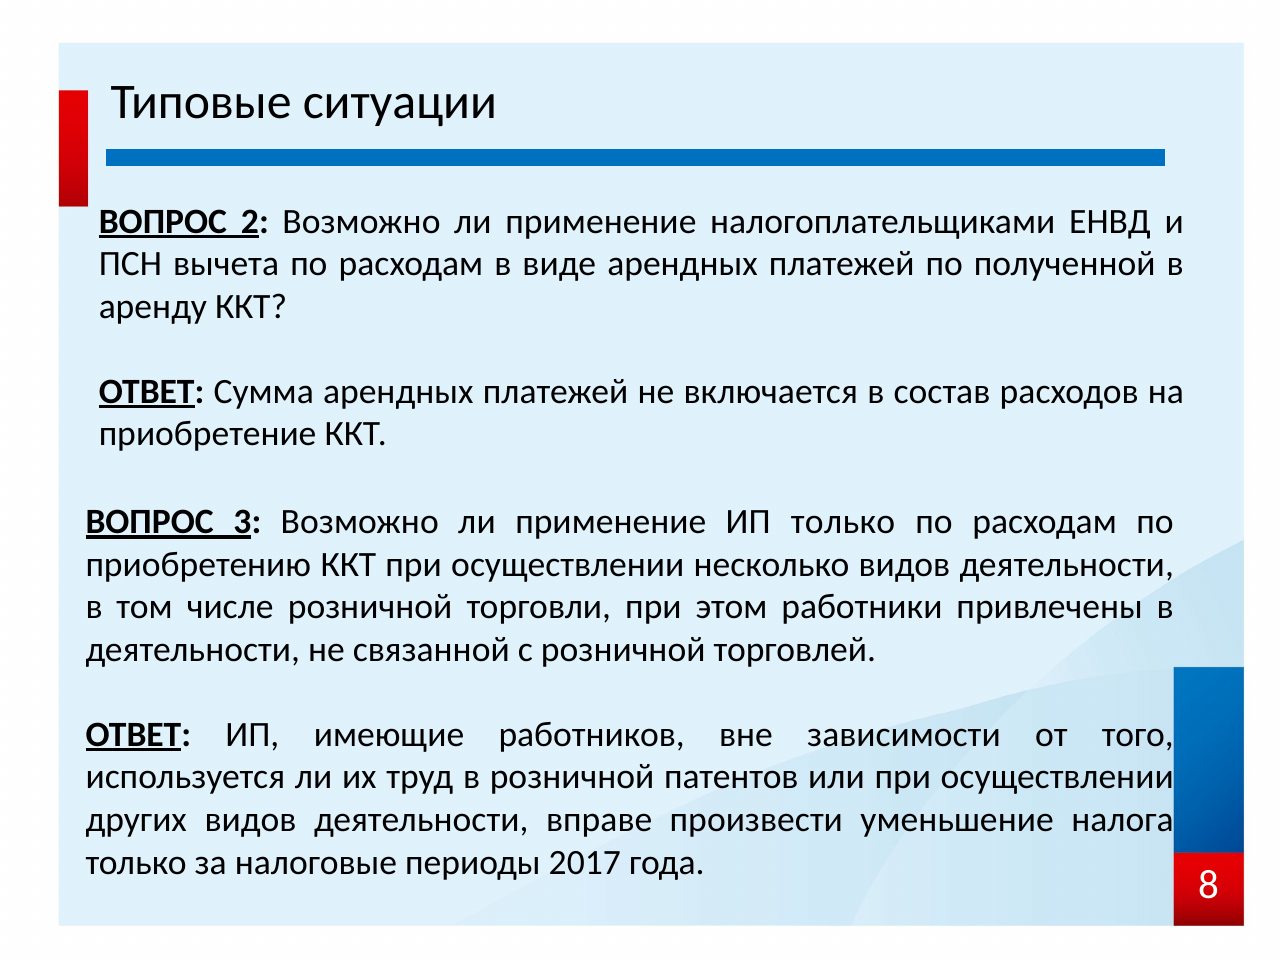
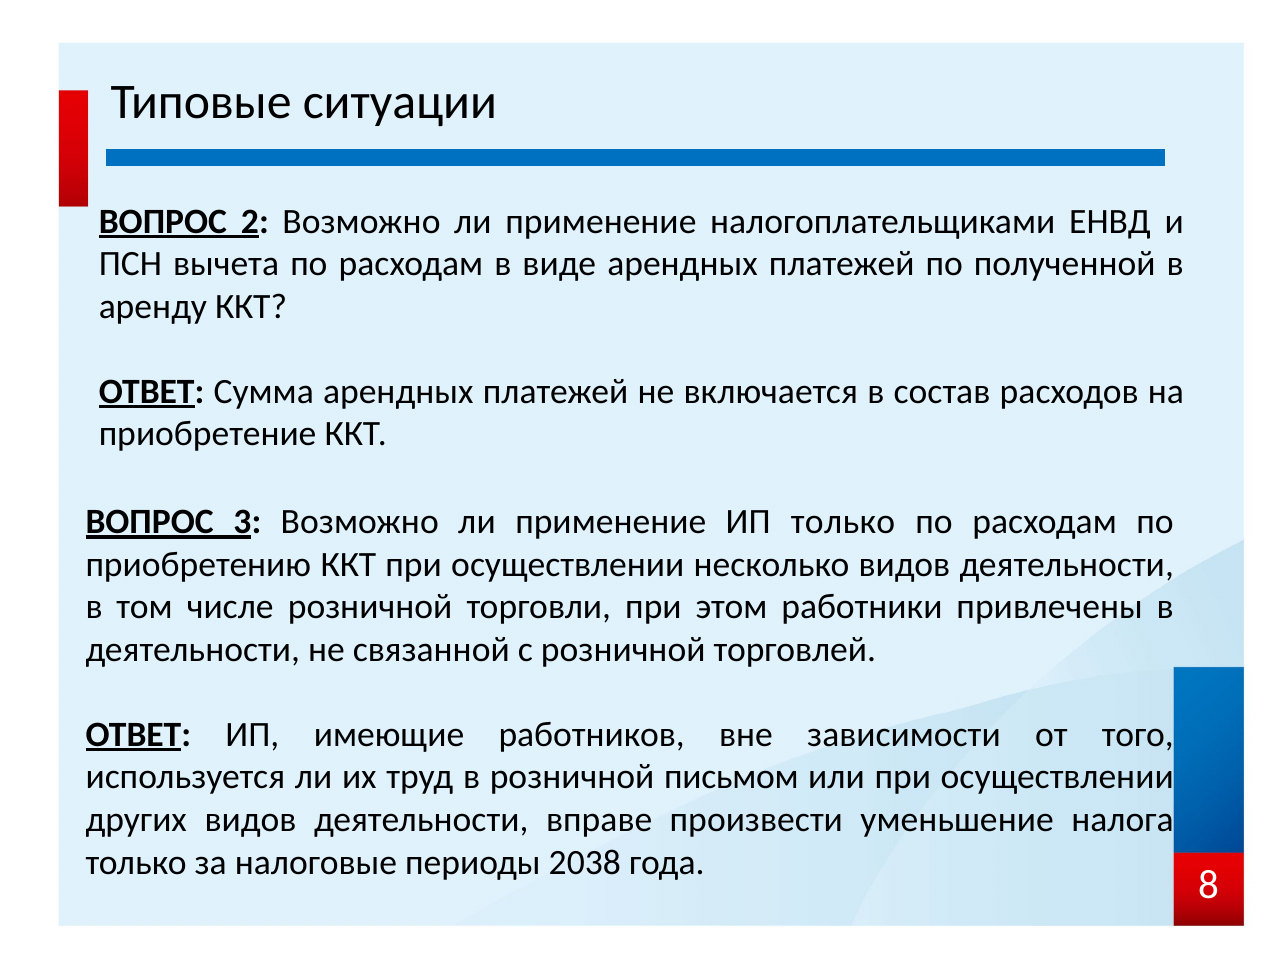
патентов: патентов -> письмом (731, 777)
2017: 2017 -> 2038 (585, 863)
